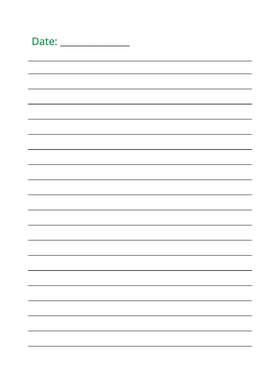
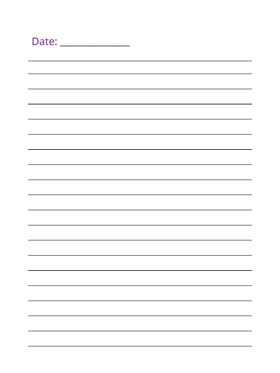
Date colour: green -> purple (45, 42)
